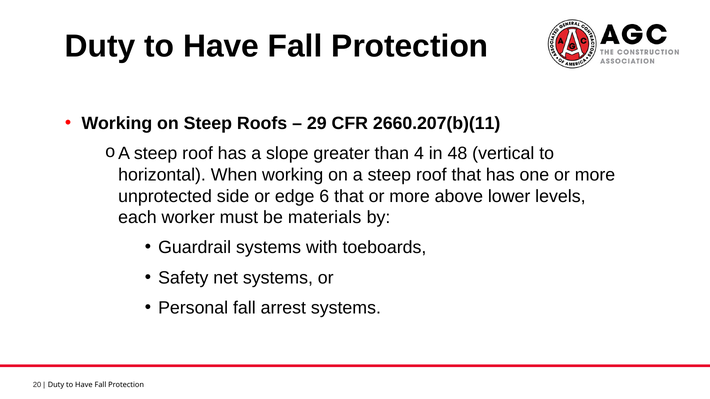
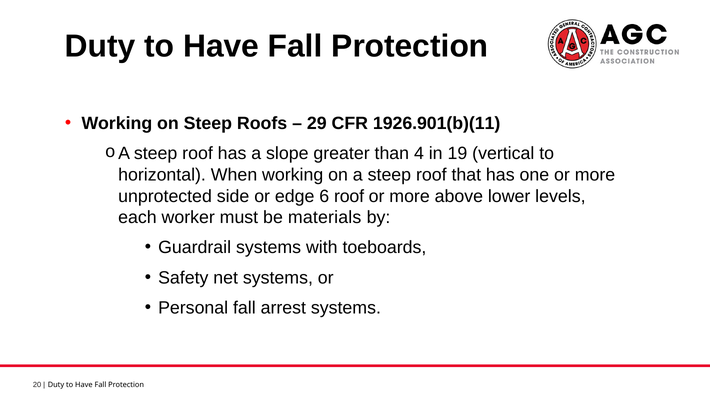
2660.207(b)(11: 2660.207(b)(11 -> 1926.901(b)(11 (437, 124)
48: 48 -> 19 (457, 154)
6 that: that -> roof (349, 196)
